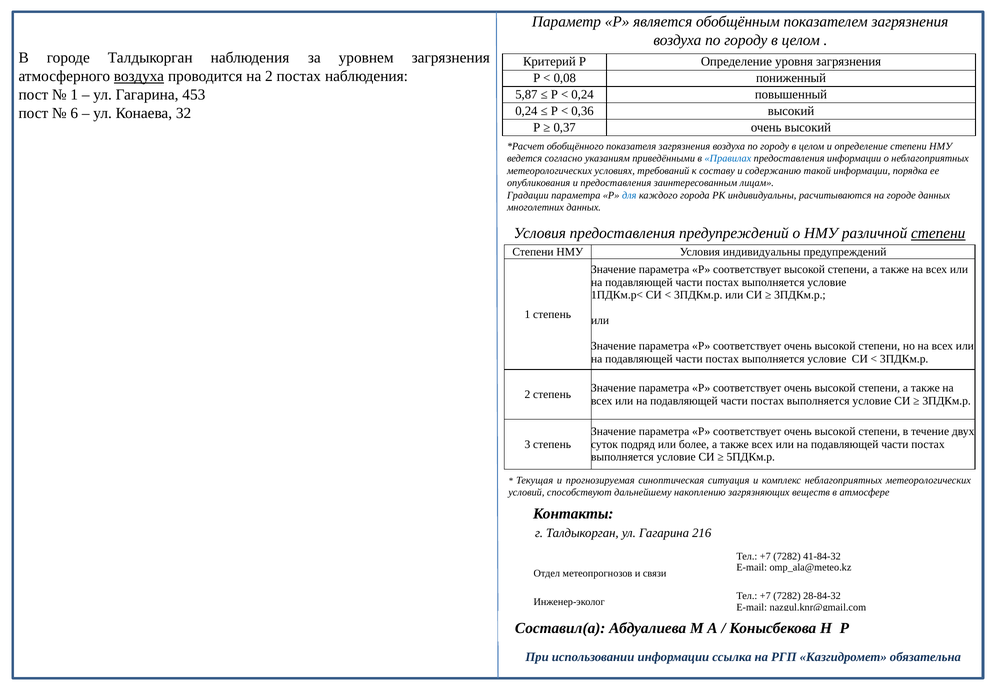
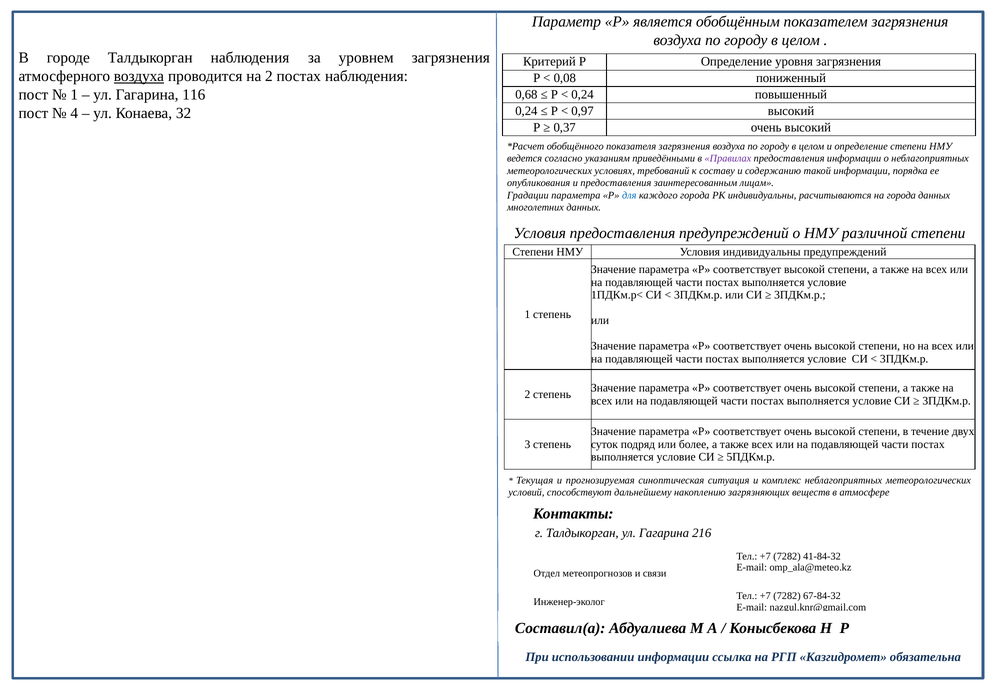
453: 453 -> 116 (194, 95)
5,87: 5,87 -> 0,68 (526, 95)
0,36: 0,36 -> 0,97 (582, 111)
6: 6 -> 4 (74, 113)
Правилах colour: blue -> purple (728, 158)
на городе: городе -> города (901, 195)
степени underline: present -> none (938, 233)
28-84-32: 28-84-32 -> 67-84-32 (822, 596)
